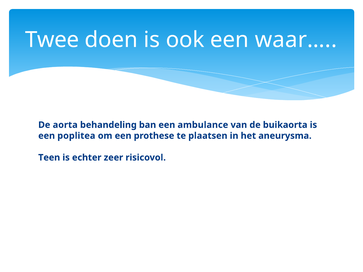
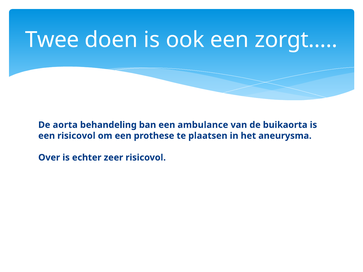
waar…: waar… -> zorgt… (296, 40)
een poplitea: poplitea -> risicovol (76, 136)
Teen: Teen -> Over (49, 158)
